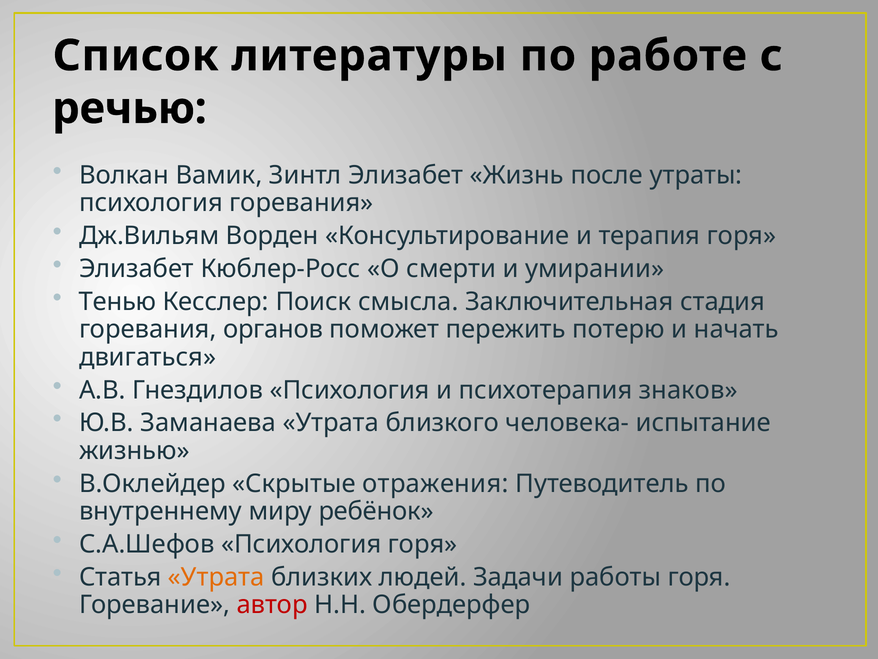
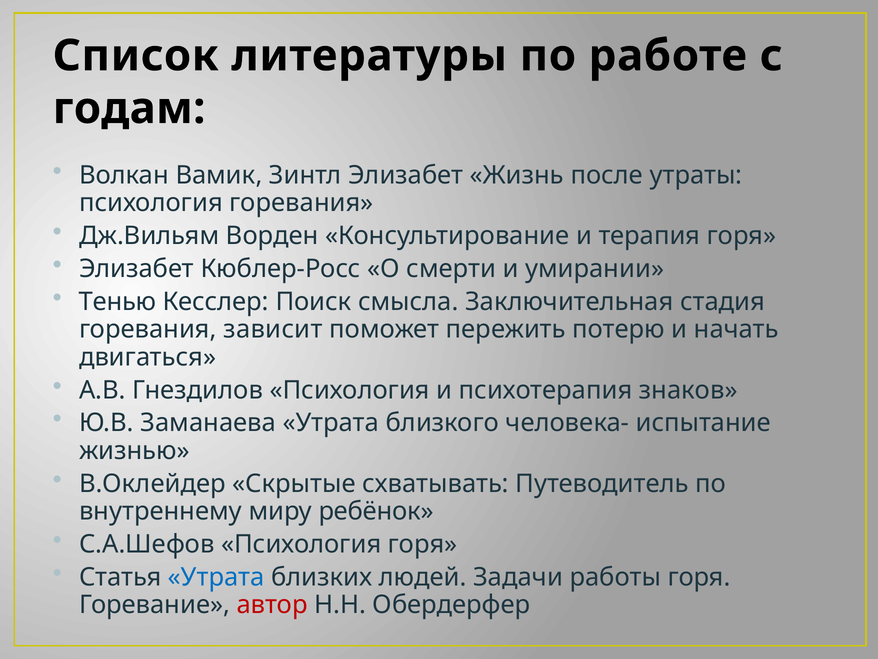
речью: речью -> годам (129, 108)
органов: органов -> зависит (273, 329)
отражения: отражения -> схватывать (436, 483)
Утрата colour: orange -> blue (216, 577)
